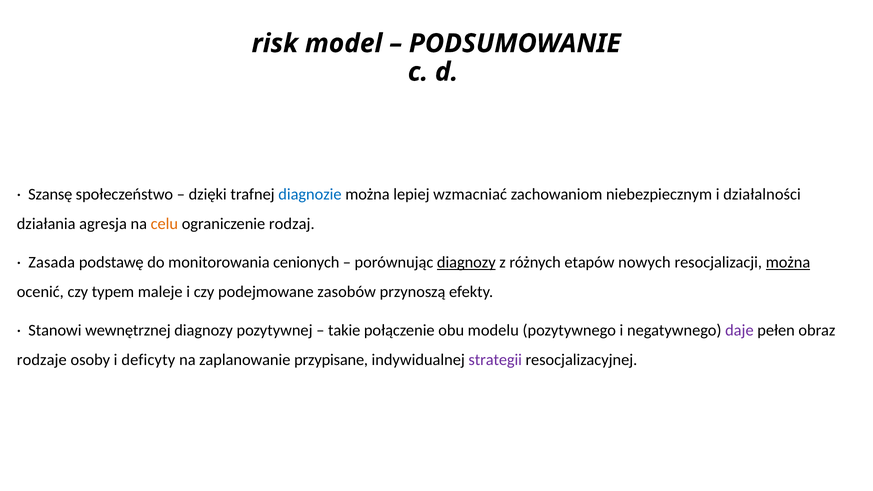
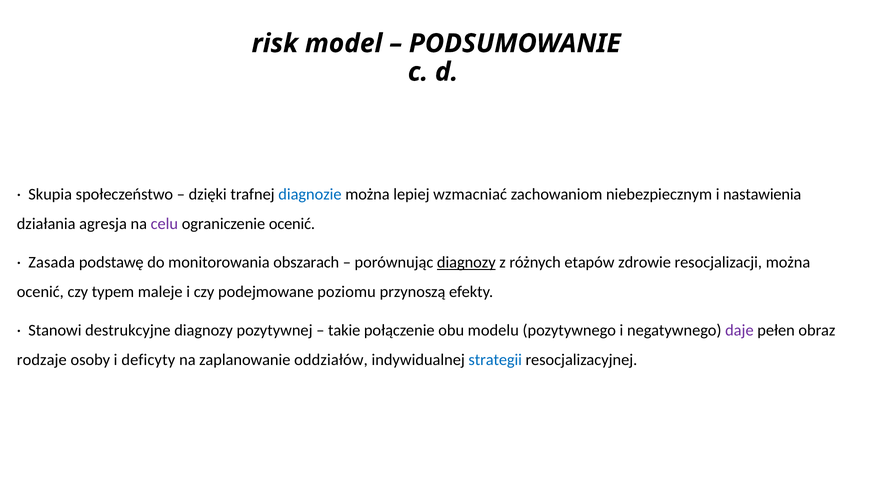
Szansę: Szansę -> Skupia (50, 194)
działalności: działalności -> nastawienia (762, 194)
celu colour: orange -> purple (164, 224)
ograniczenie rodzaj: rodzaj -> ocenić (292, 224)
cenionych: cenionych -> obszarach (306, 262)
nowych: nowych -> zdrowie (645, 262)
można underline: present -> none (788, 262)
zasobów: zasobów -> poziomu (347, 292)
wewnętrznej: wewnętrznej -> destrukcyjne (128, 330)
przypisane: przypisane -> oddziałów (331, 360)
strategii colour: purple -> blue (495, 360)
